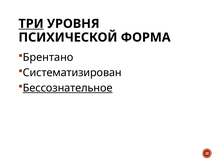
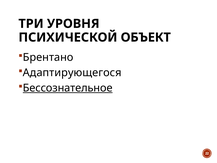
ТРИ underline: present -> none (31, 24)
ФОРМА: ФОРМА -> ОБЪЕКТ (146, 37)
Систематизирован: Систематизирован -> Адаптирующегося (72, 73)
